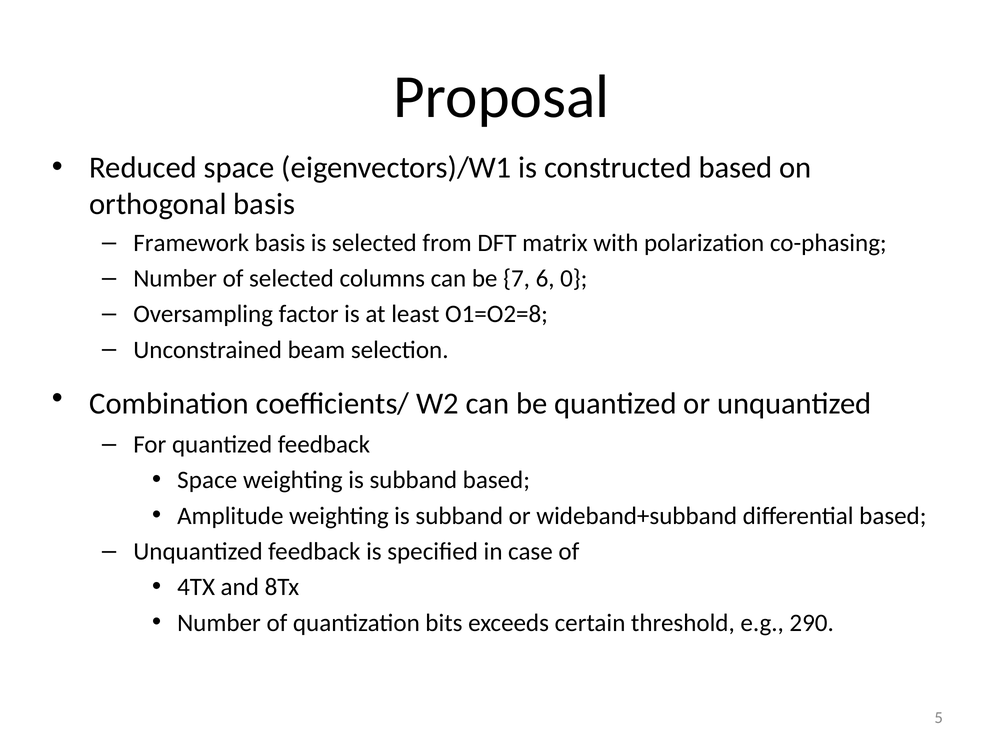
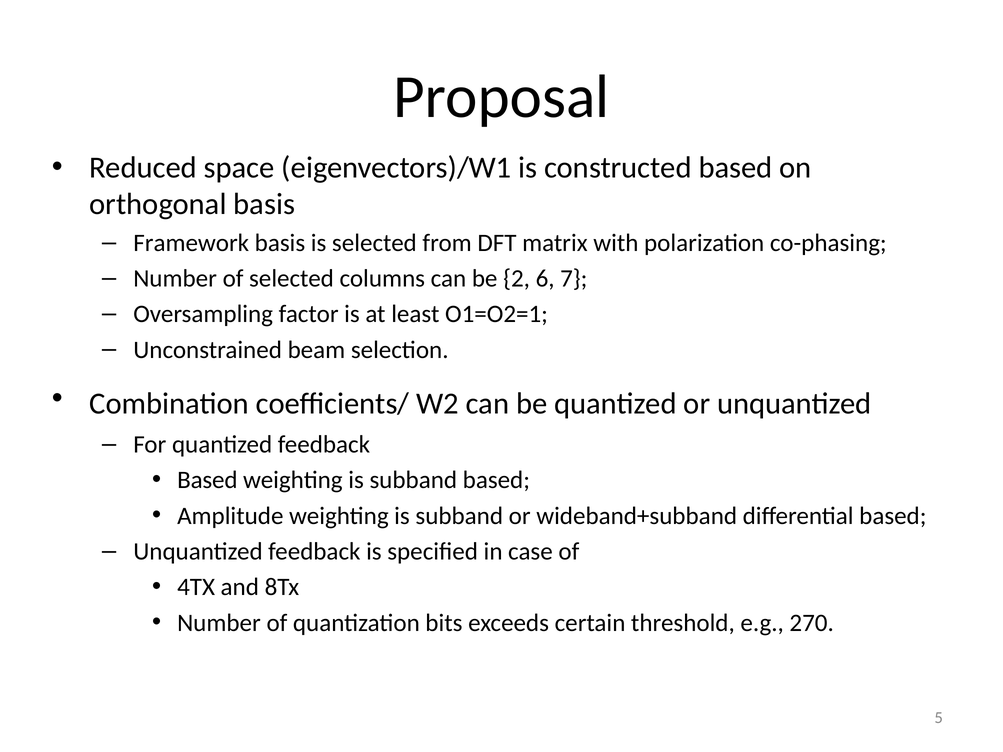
7: 7 -> 2 (517, 279)
0: 0 -> 7 (574, 279)
O1=O2=8: O1=O2=8 -> O1=O2=1 (496, 314)
Space: Space -> Based (207, 480)
290: 290 -> 270 (812, 623)
